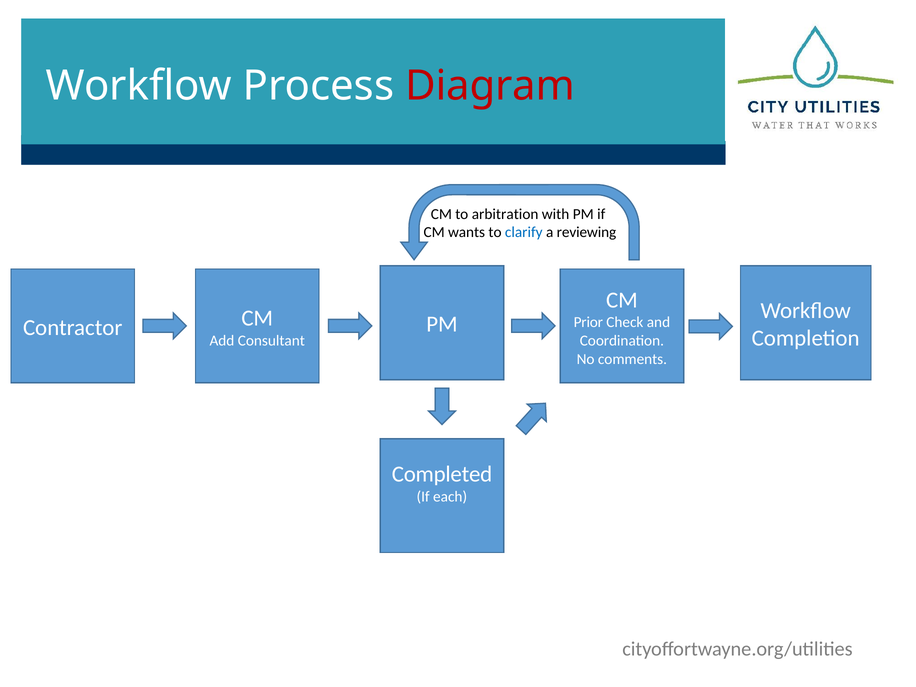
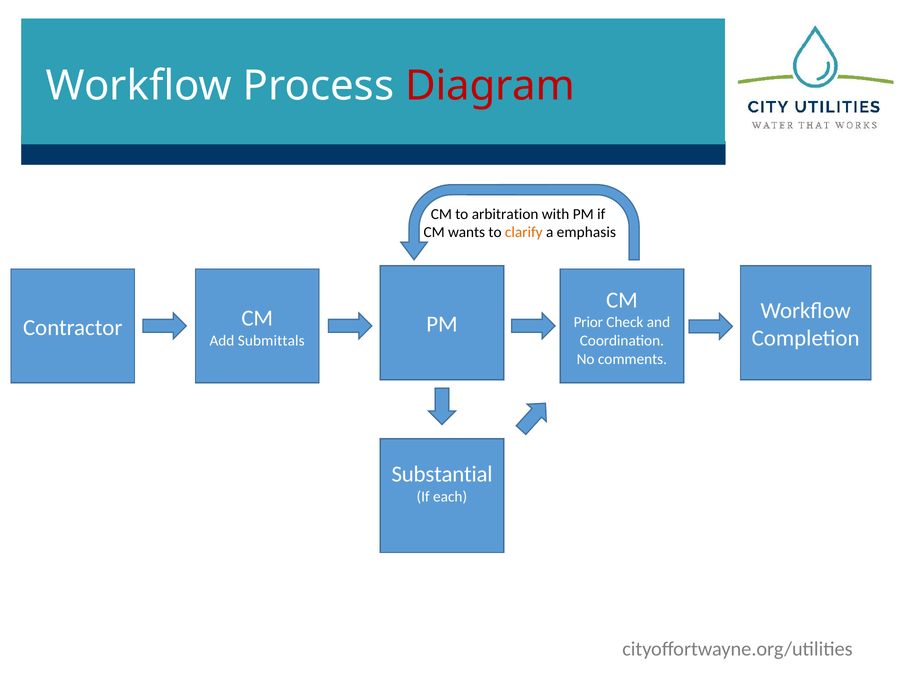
clarify colour: blue -> orange (524, 232)
reviewing: reviewing -> emphasis (586, 232)
Consultant: Consultant -> Submittals (271, 341)
Completed: Completed -> Substantial (442, 474)
